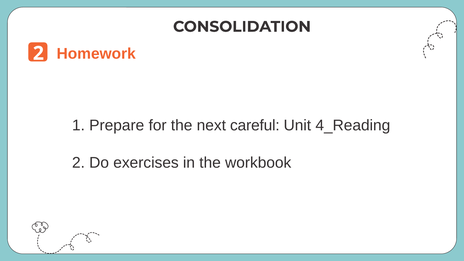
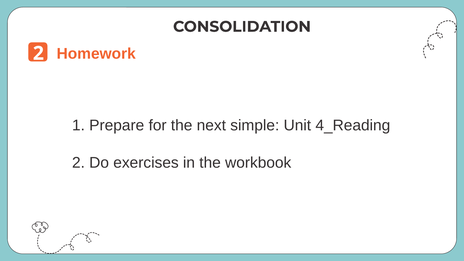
careful: careful -> simple (255, 126)
